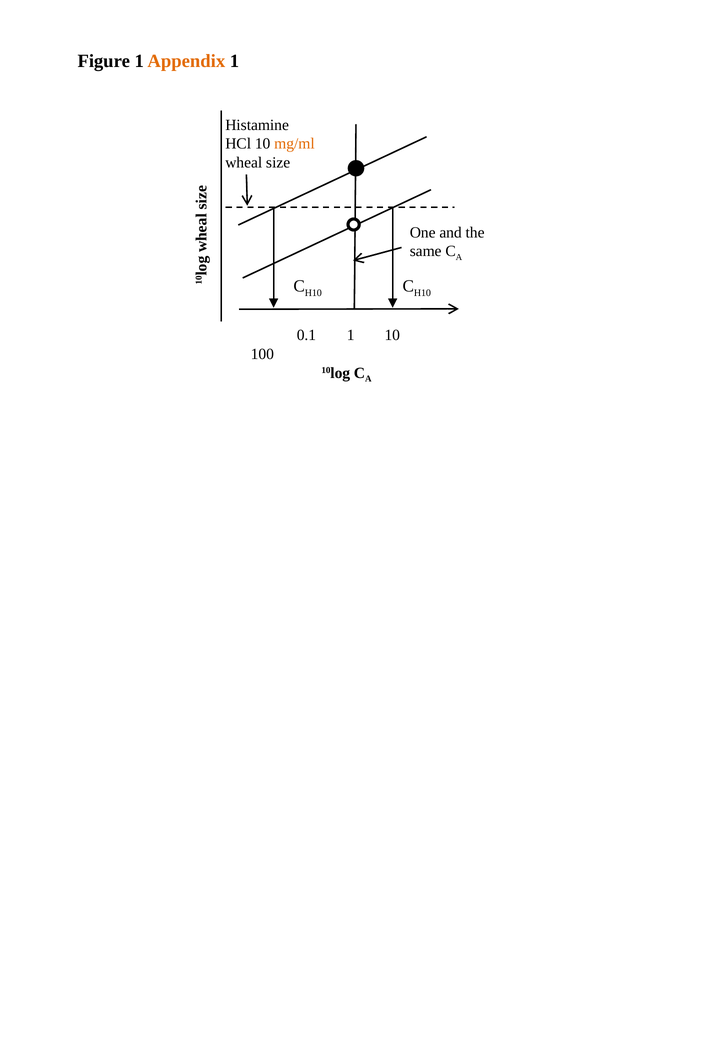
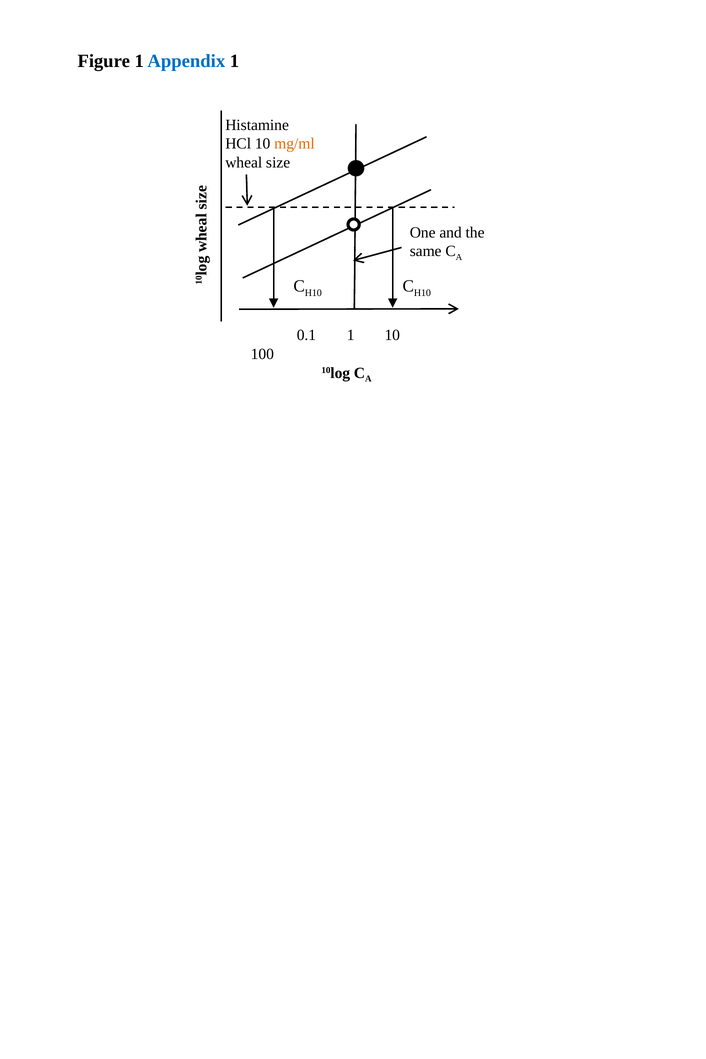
Appendix colour: orange -> blue (186, 61)
